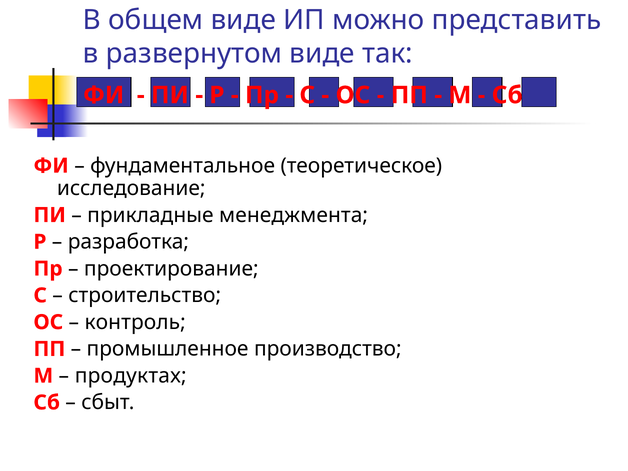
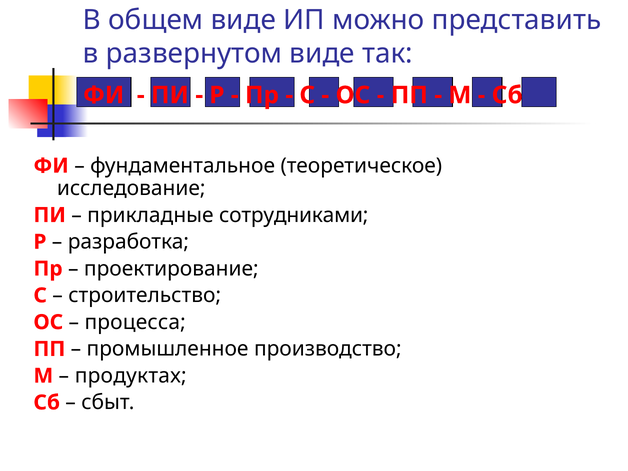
менеджмента: менеджмента -> сотрудниками (294, 215)
контроль: контроль -> процесса (135, 322)
